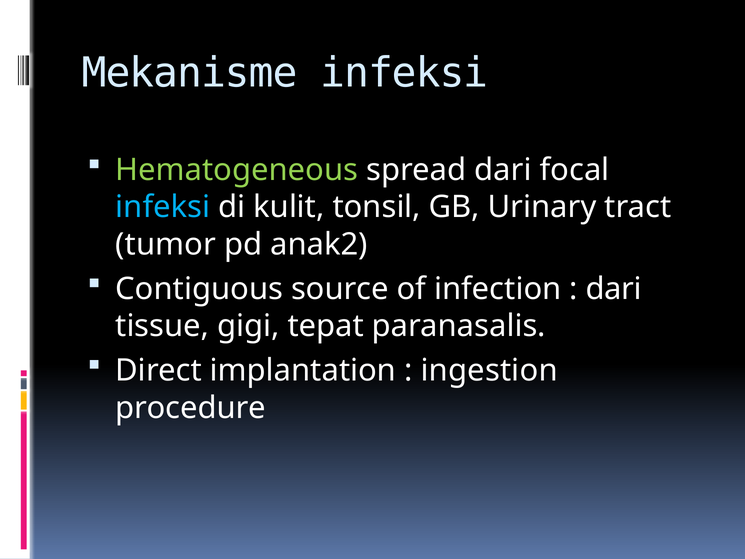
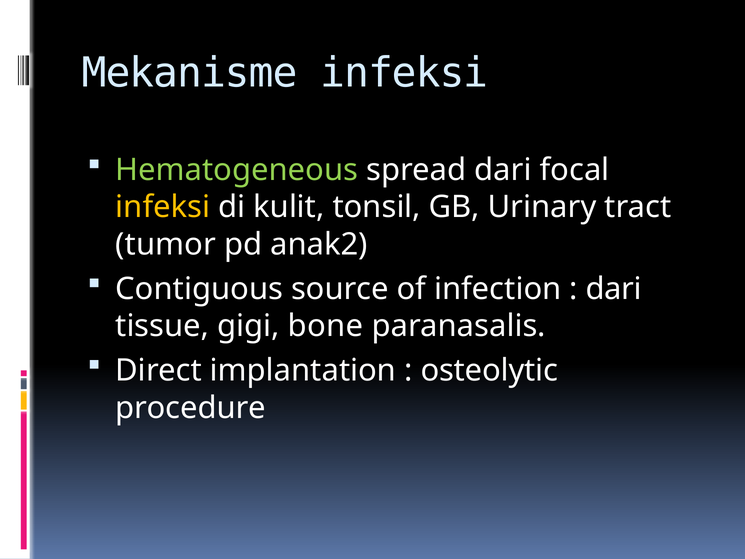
infeksi colour: light blue -> yellow (163, 207)
tepat: tepat -> bone (326, 326)
ingestion: ingestion -> osteolytic (489, 371)
